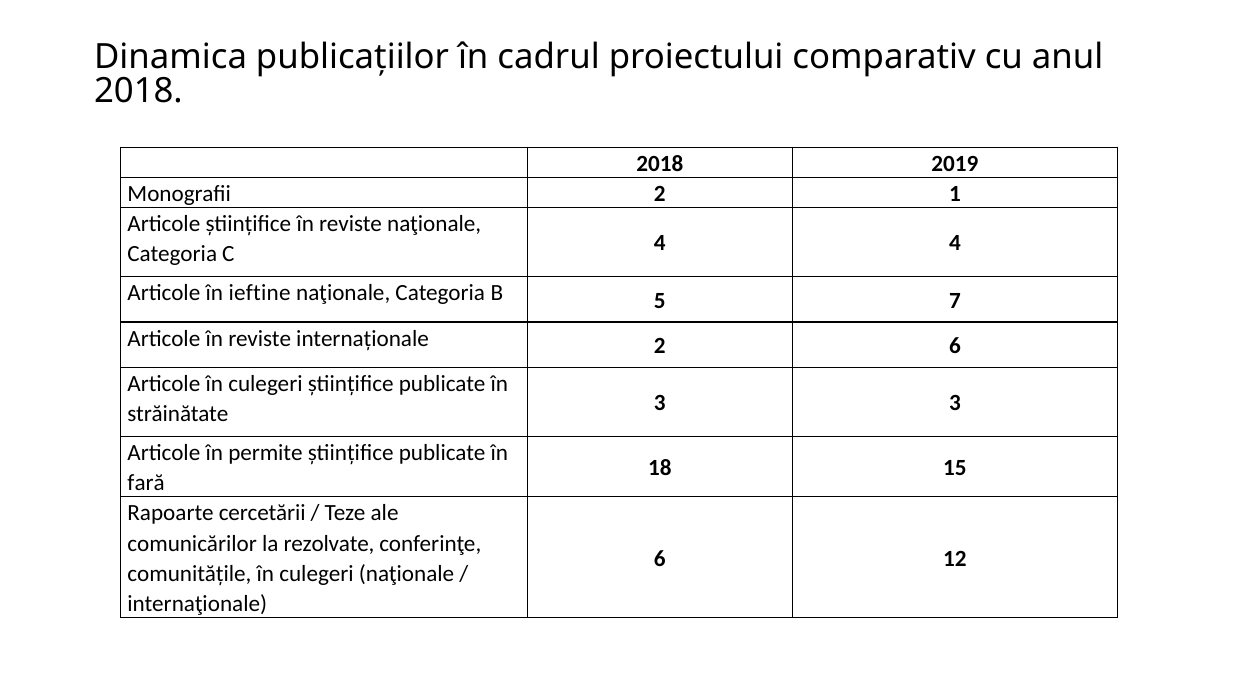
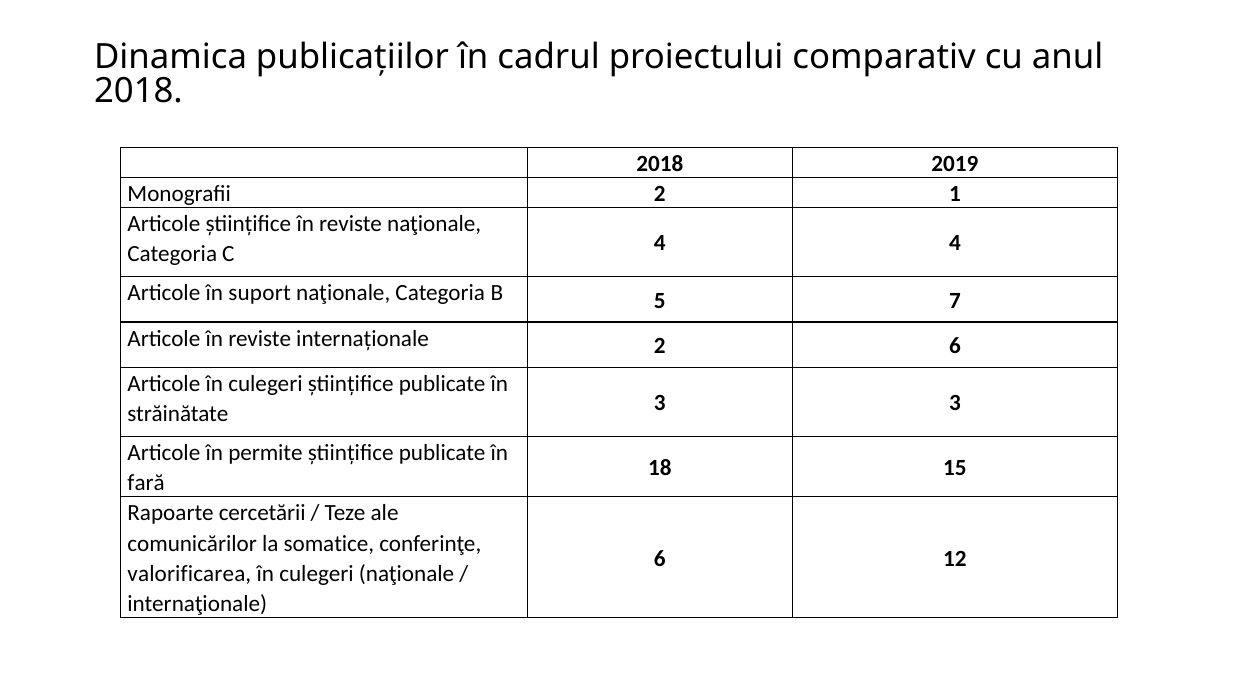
ieftine: ieftine -> suport (260, 293)
rezolvate: rezolvate -> somatice (329, 543)
comunitățile: comunitățile -> valorificarea (189, 573)
